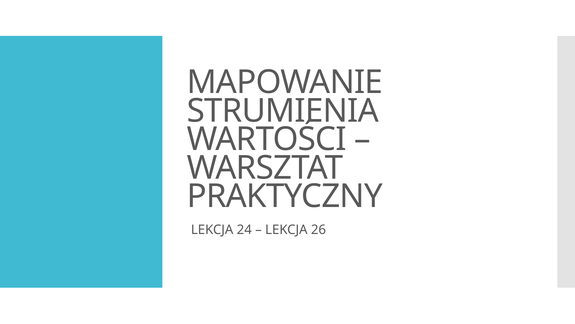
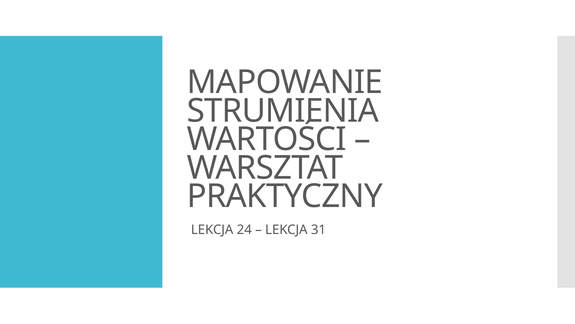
26: 26 -> 31 (318, 230)
